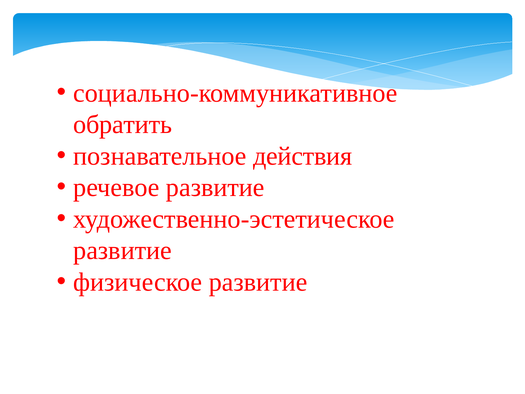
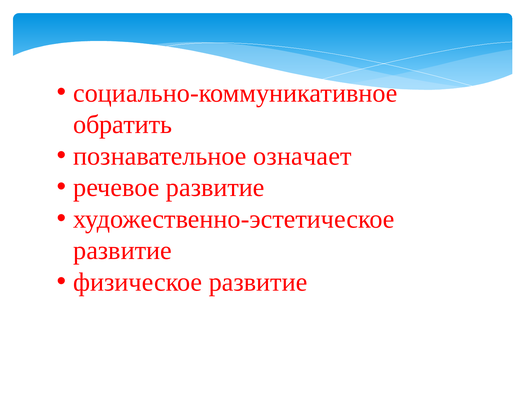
действия: действия -> означает (302, 156)
